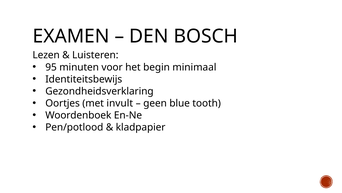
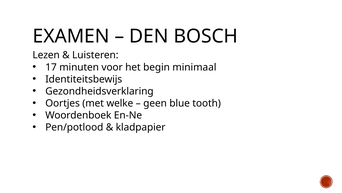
95: 95 -> 17 (51, 67)
invult: invult -> welke (120, 103)
